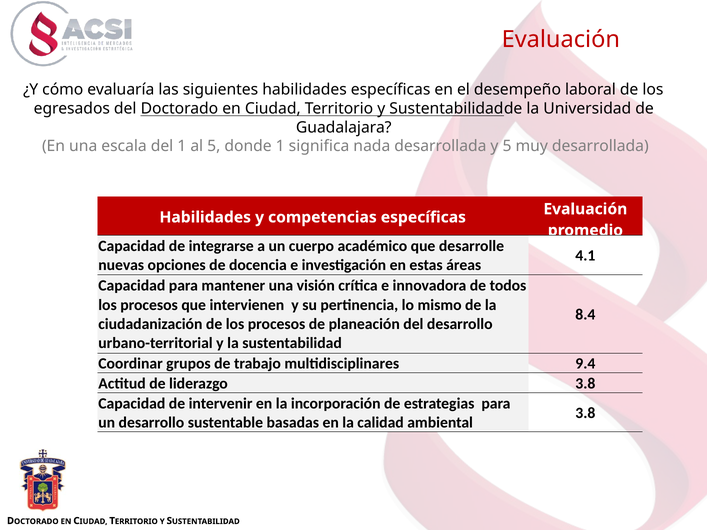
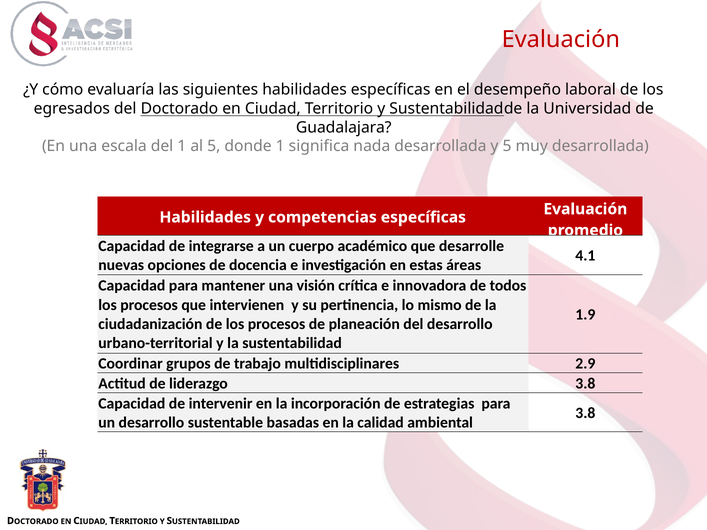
8.4: 8.4 -> 1.9 (585, 315)
9.4: 9.4 -> 2.9 (585, 364)
